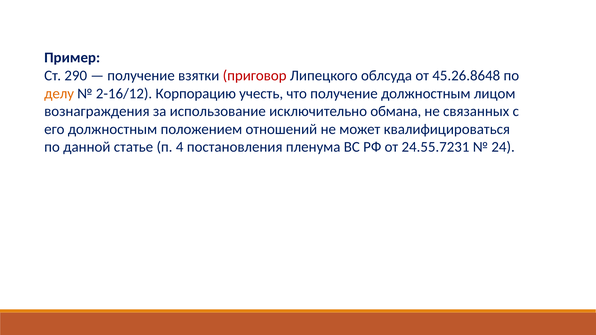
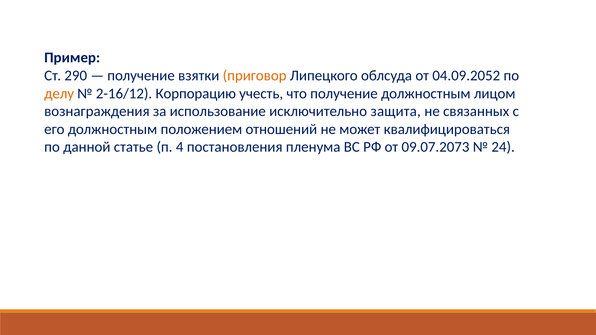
приговор colour: red -> orange (255, 76)
45.26.8648: 45.26.8648 -> 04.09.2052 (466, 76)
обмана: обмана -> защита (396, 111)
24.55.7231: 24.55.7231 -> 09.07.2073 (435, 147)
